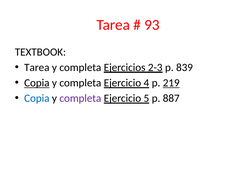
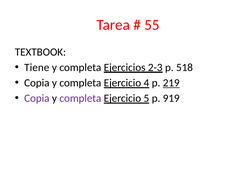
93: 93 -> 55 (152, 25)
Tarea: Tarea -> Tiene (37, 67)
839: 839 -> 518 (184, 67)
Copia underline: present -> none (37, 83)
Copia colour: blue -> purple (37, 98)
887: 887 -> 919 (171, 98)
